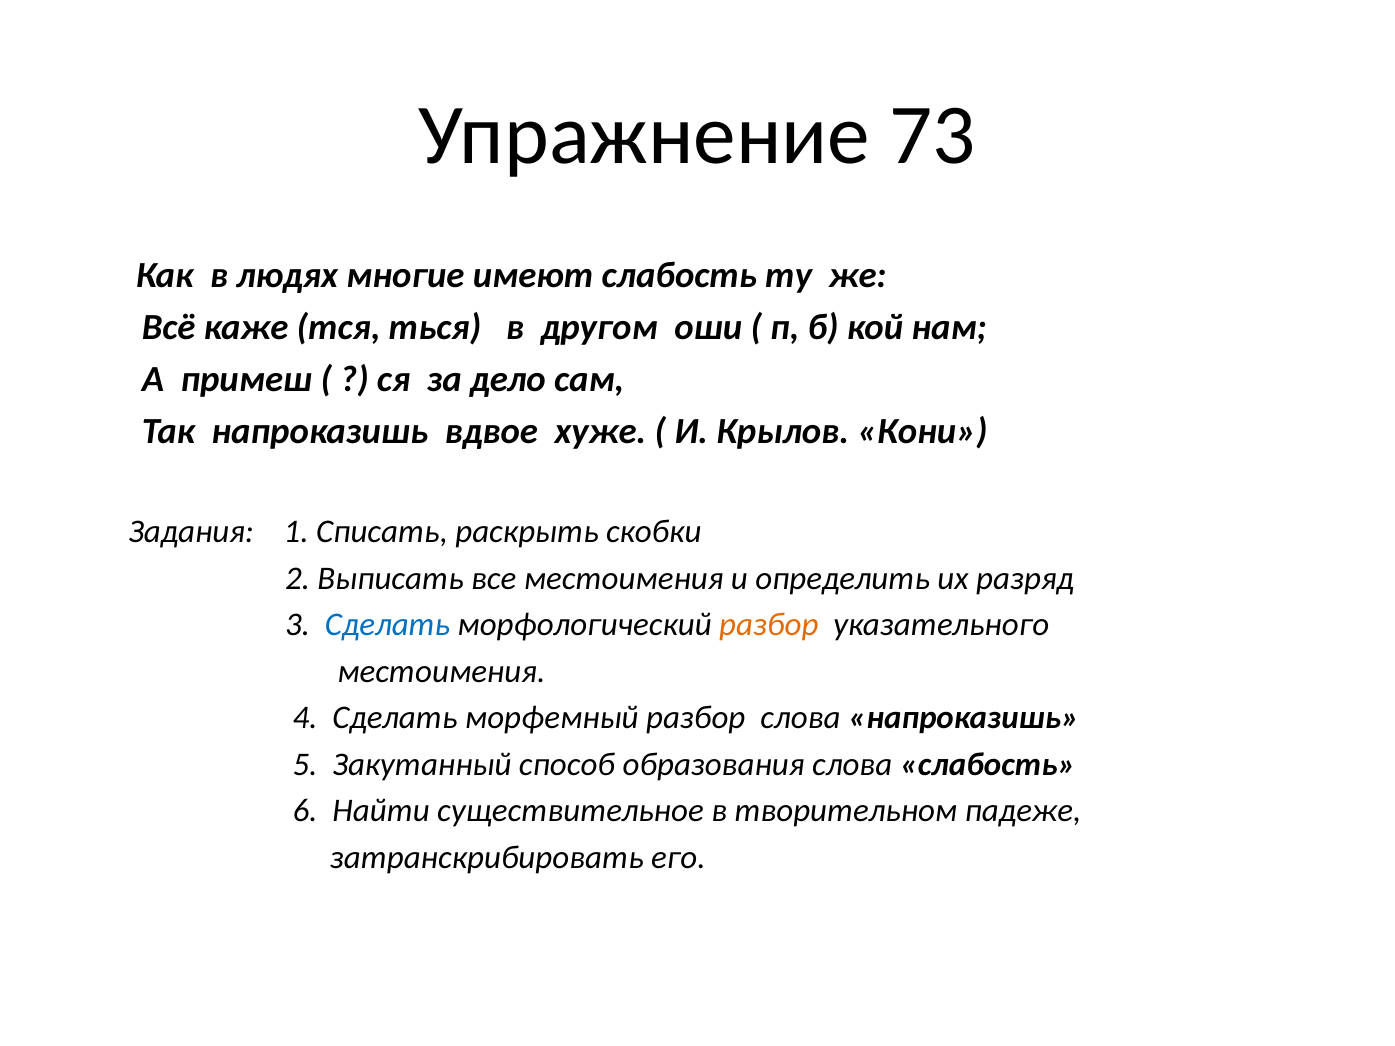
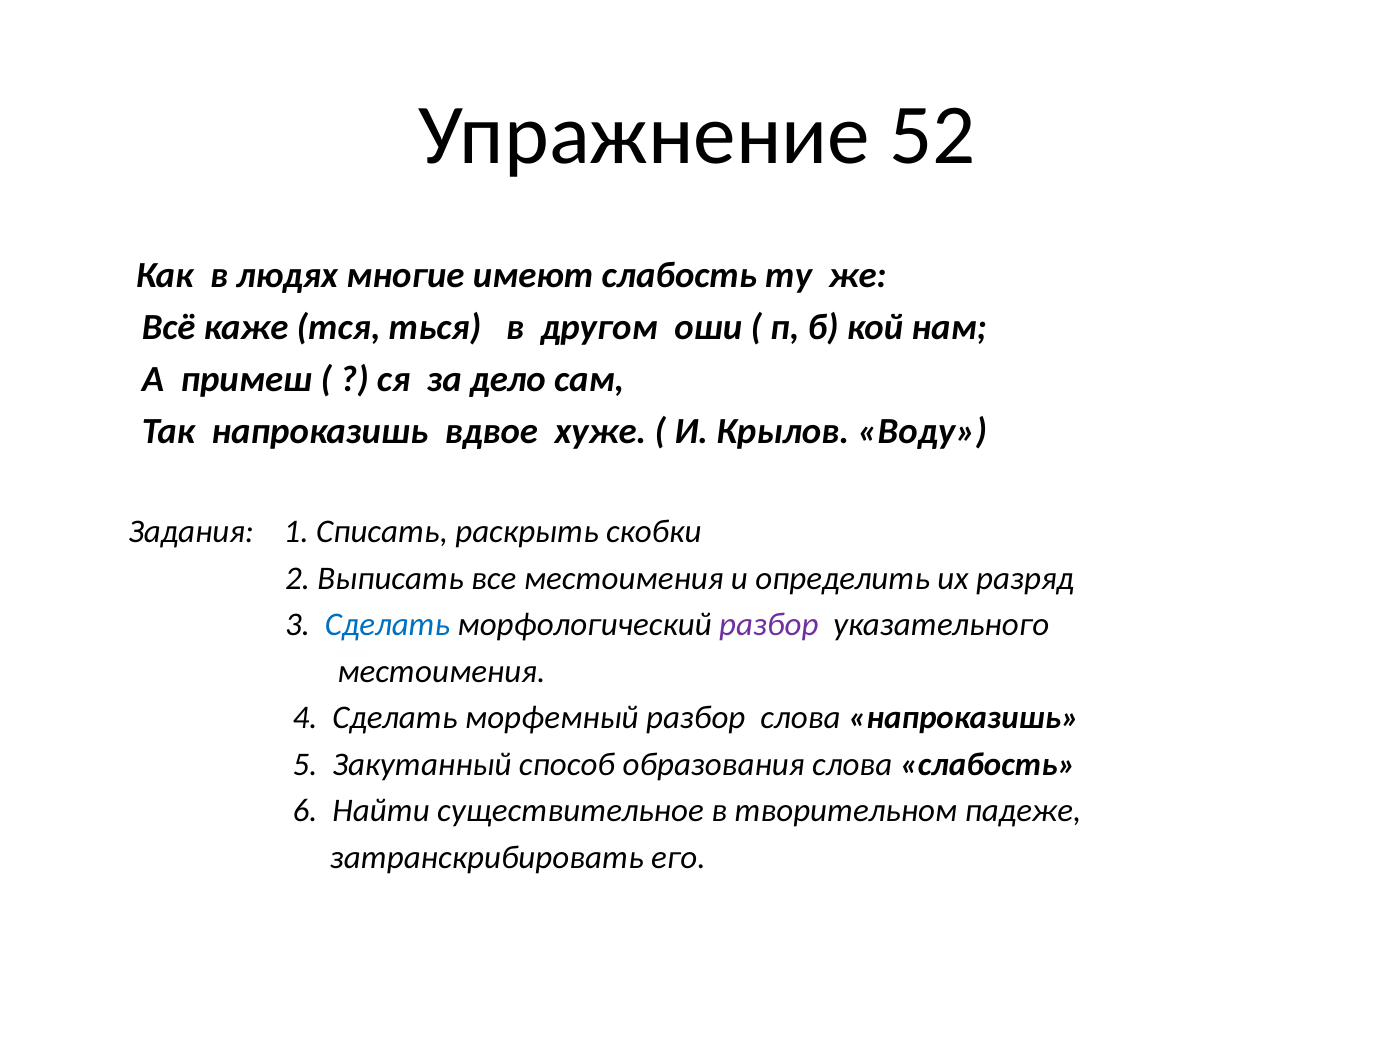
73: 73 -> 52 (933, 135)
Кони: Кони -> Воду (922, 431)
разбор colour: orange -> purple (769, 625)
